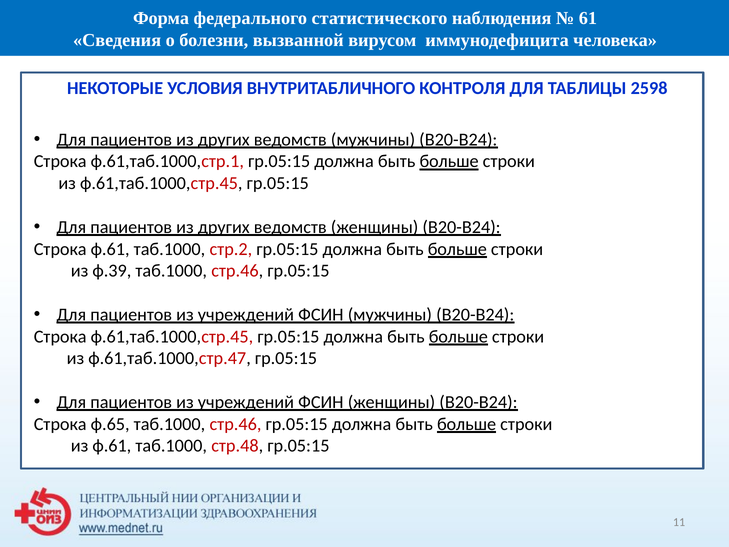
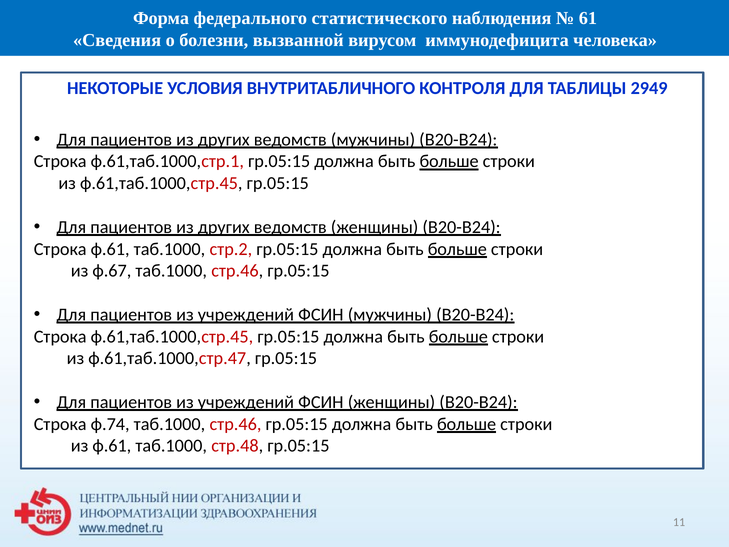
2598: 2598 -> 2949 (649, 88)
ф.39: ф.39 -> ф.67 (112, 271)
ф.65: ф.65 -> ф.74 (110, 424)
